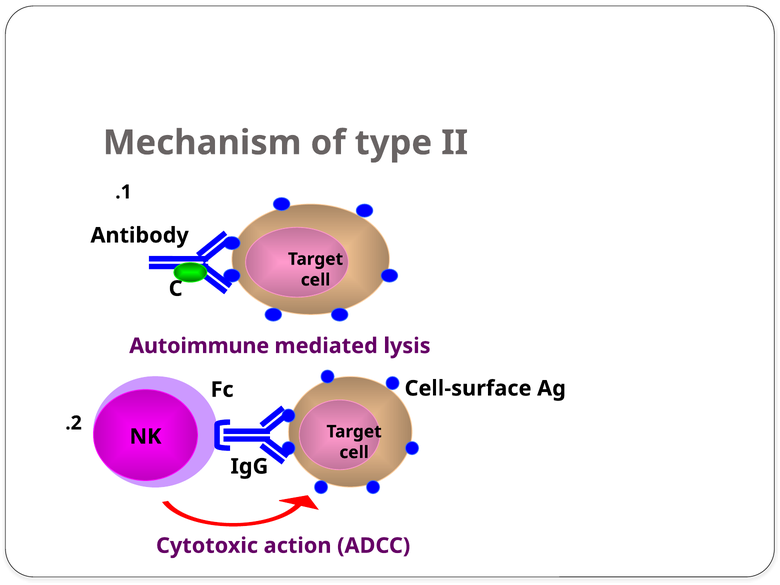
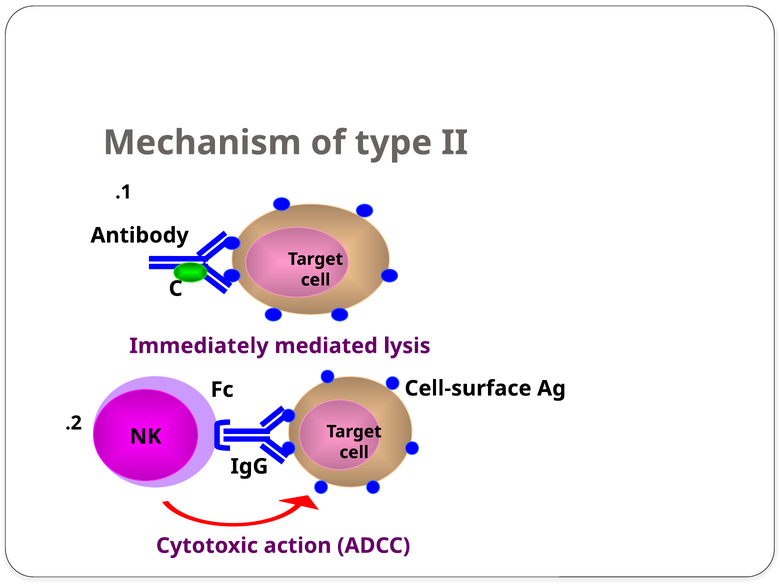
Autoimmune: Autoimmune -> Immediately (199, 346)
